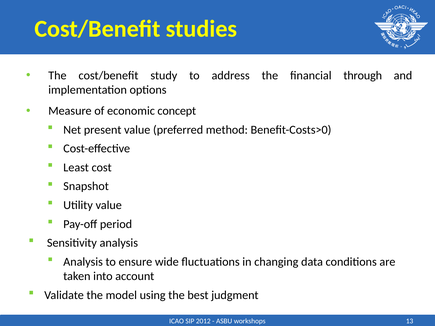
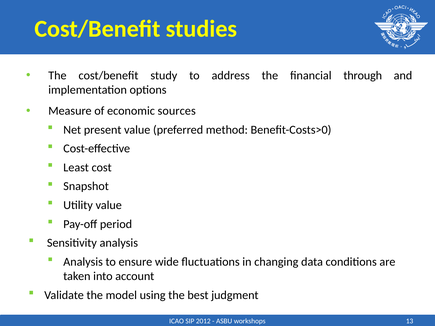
concept: concept -> sources (177, 111)
